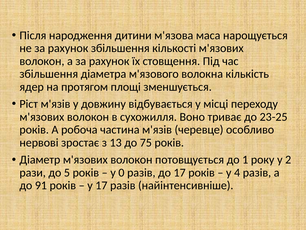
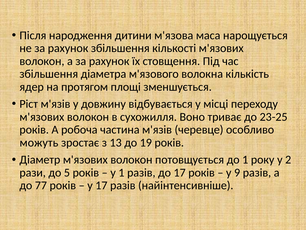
нервові: нервові -> можуть (39, 142)
75: 75 -> 19 (146, 142)
у 0: 0 -> 1 (121, 172)
4: 4 -> 9 (237, 172)
91: 91 -> 77 (41, 185)
